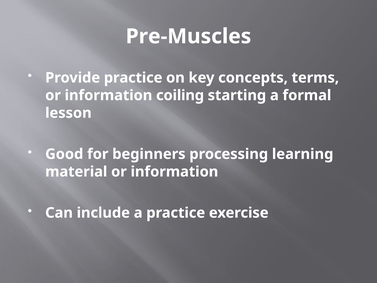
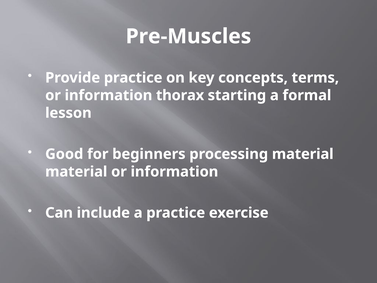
coiling: coiling -> thorax (180, 95)
processing learning: learning -> material (303, 154)
